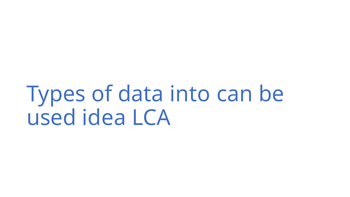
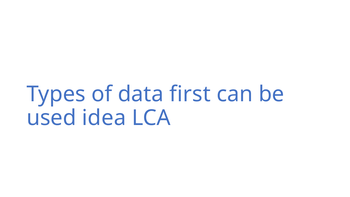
into: into -> first (190, 94)
